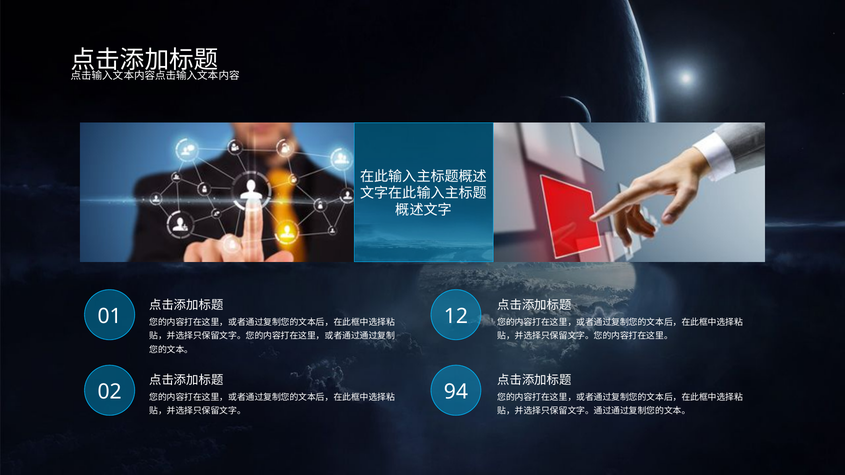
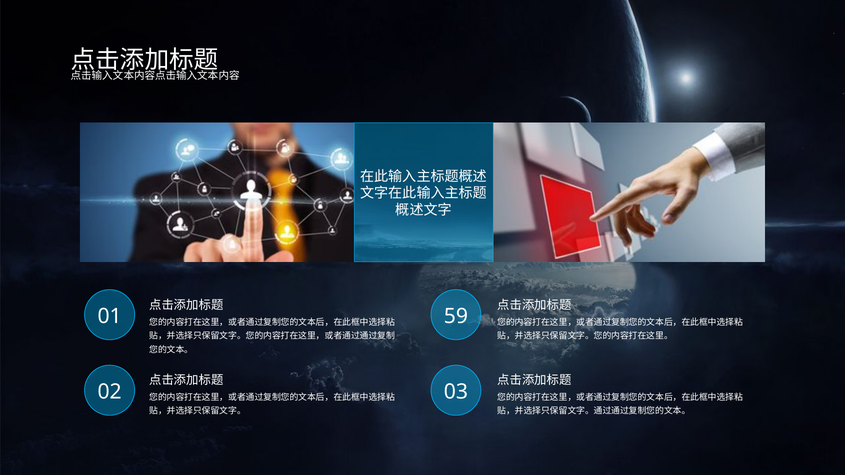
12: 12 -> 59 (456, 316)
94: 94 -> 03 (456, 392)
